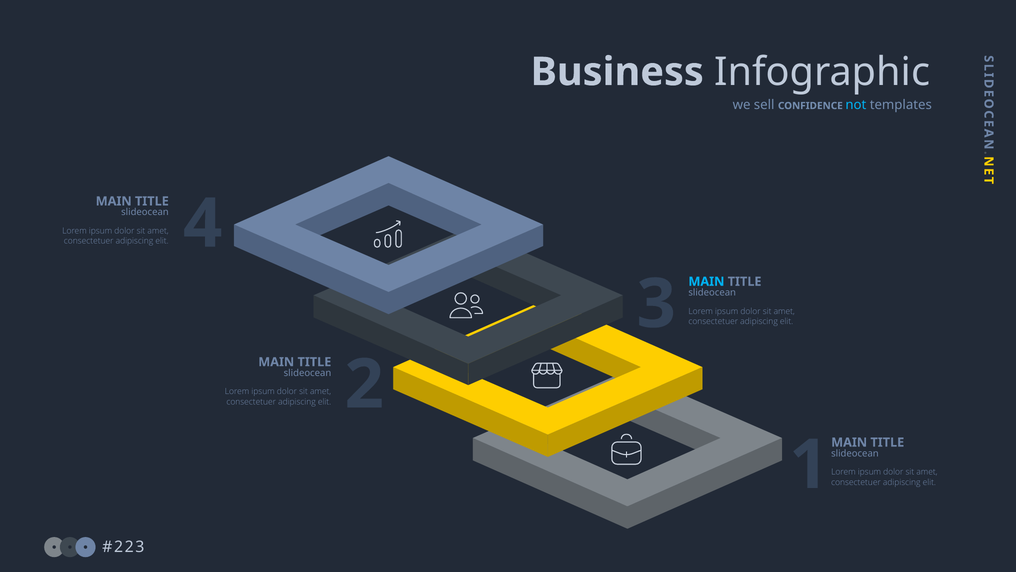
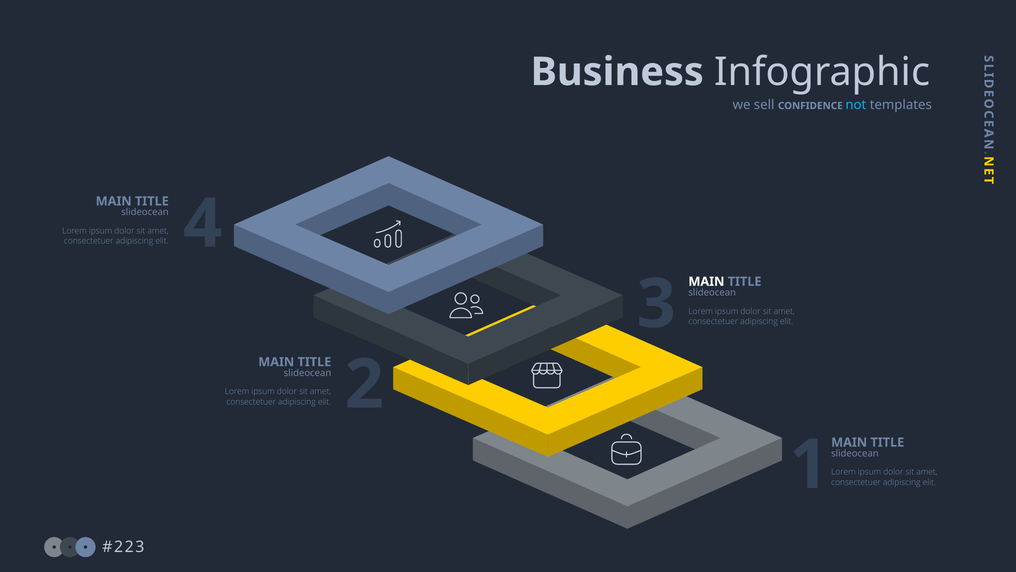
MAIN colour: light blue -> white (706, 281)
